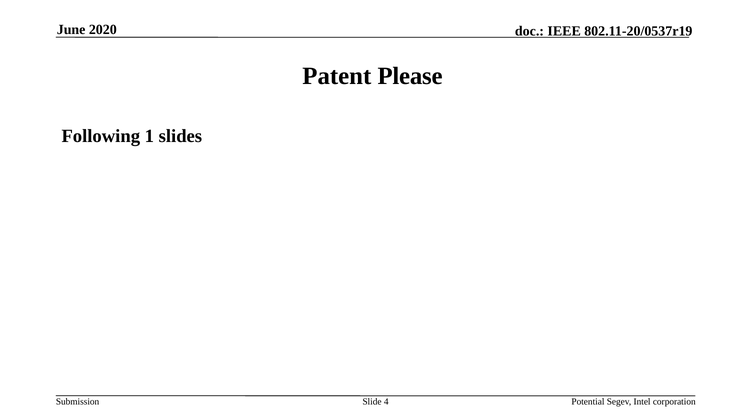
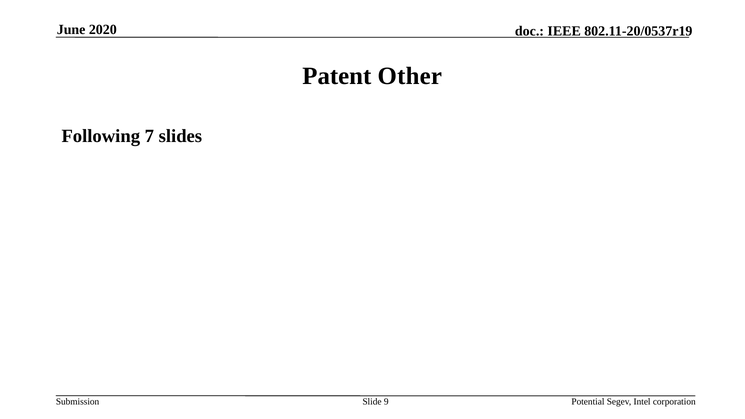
Please: Please -> Other (410, 76)
1: 1 -> 7 (149, 136)
4: 4 -> 9 (386, 402)
